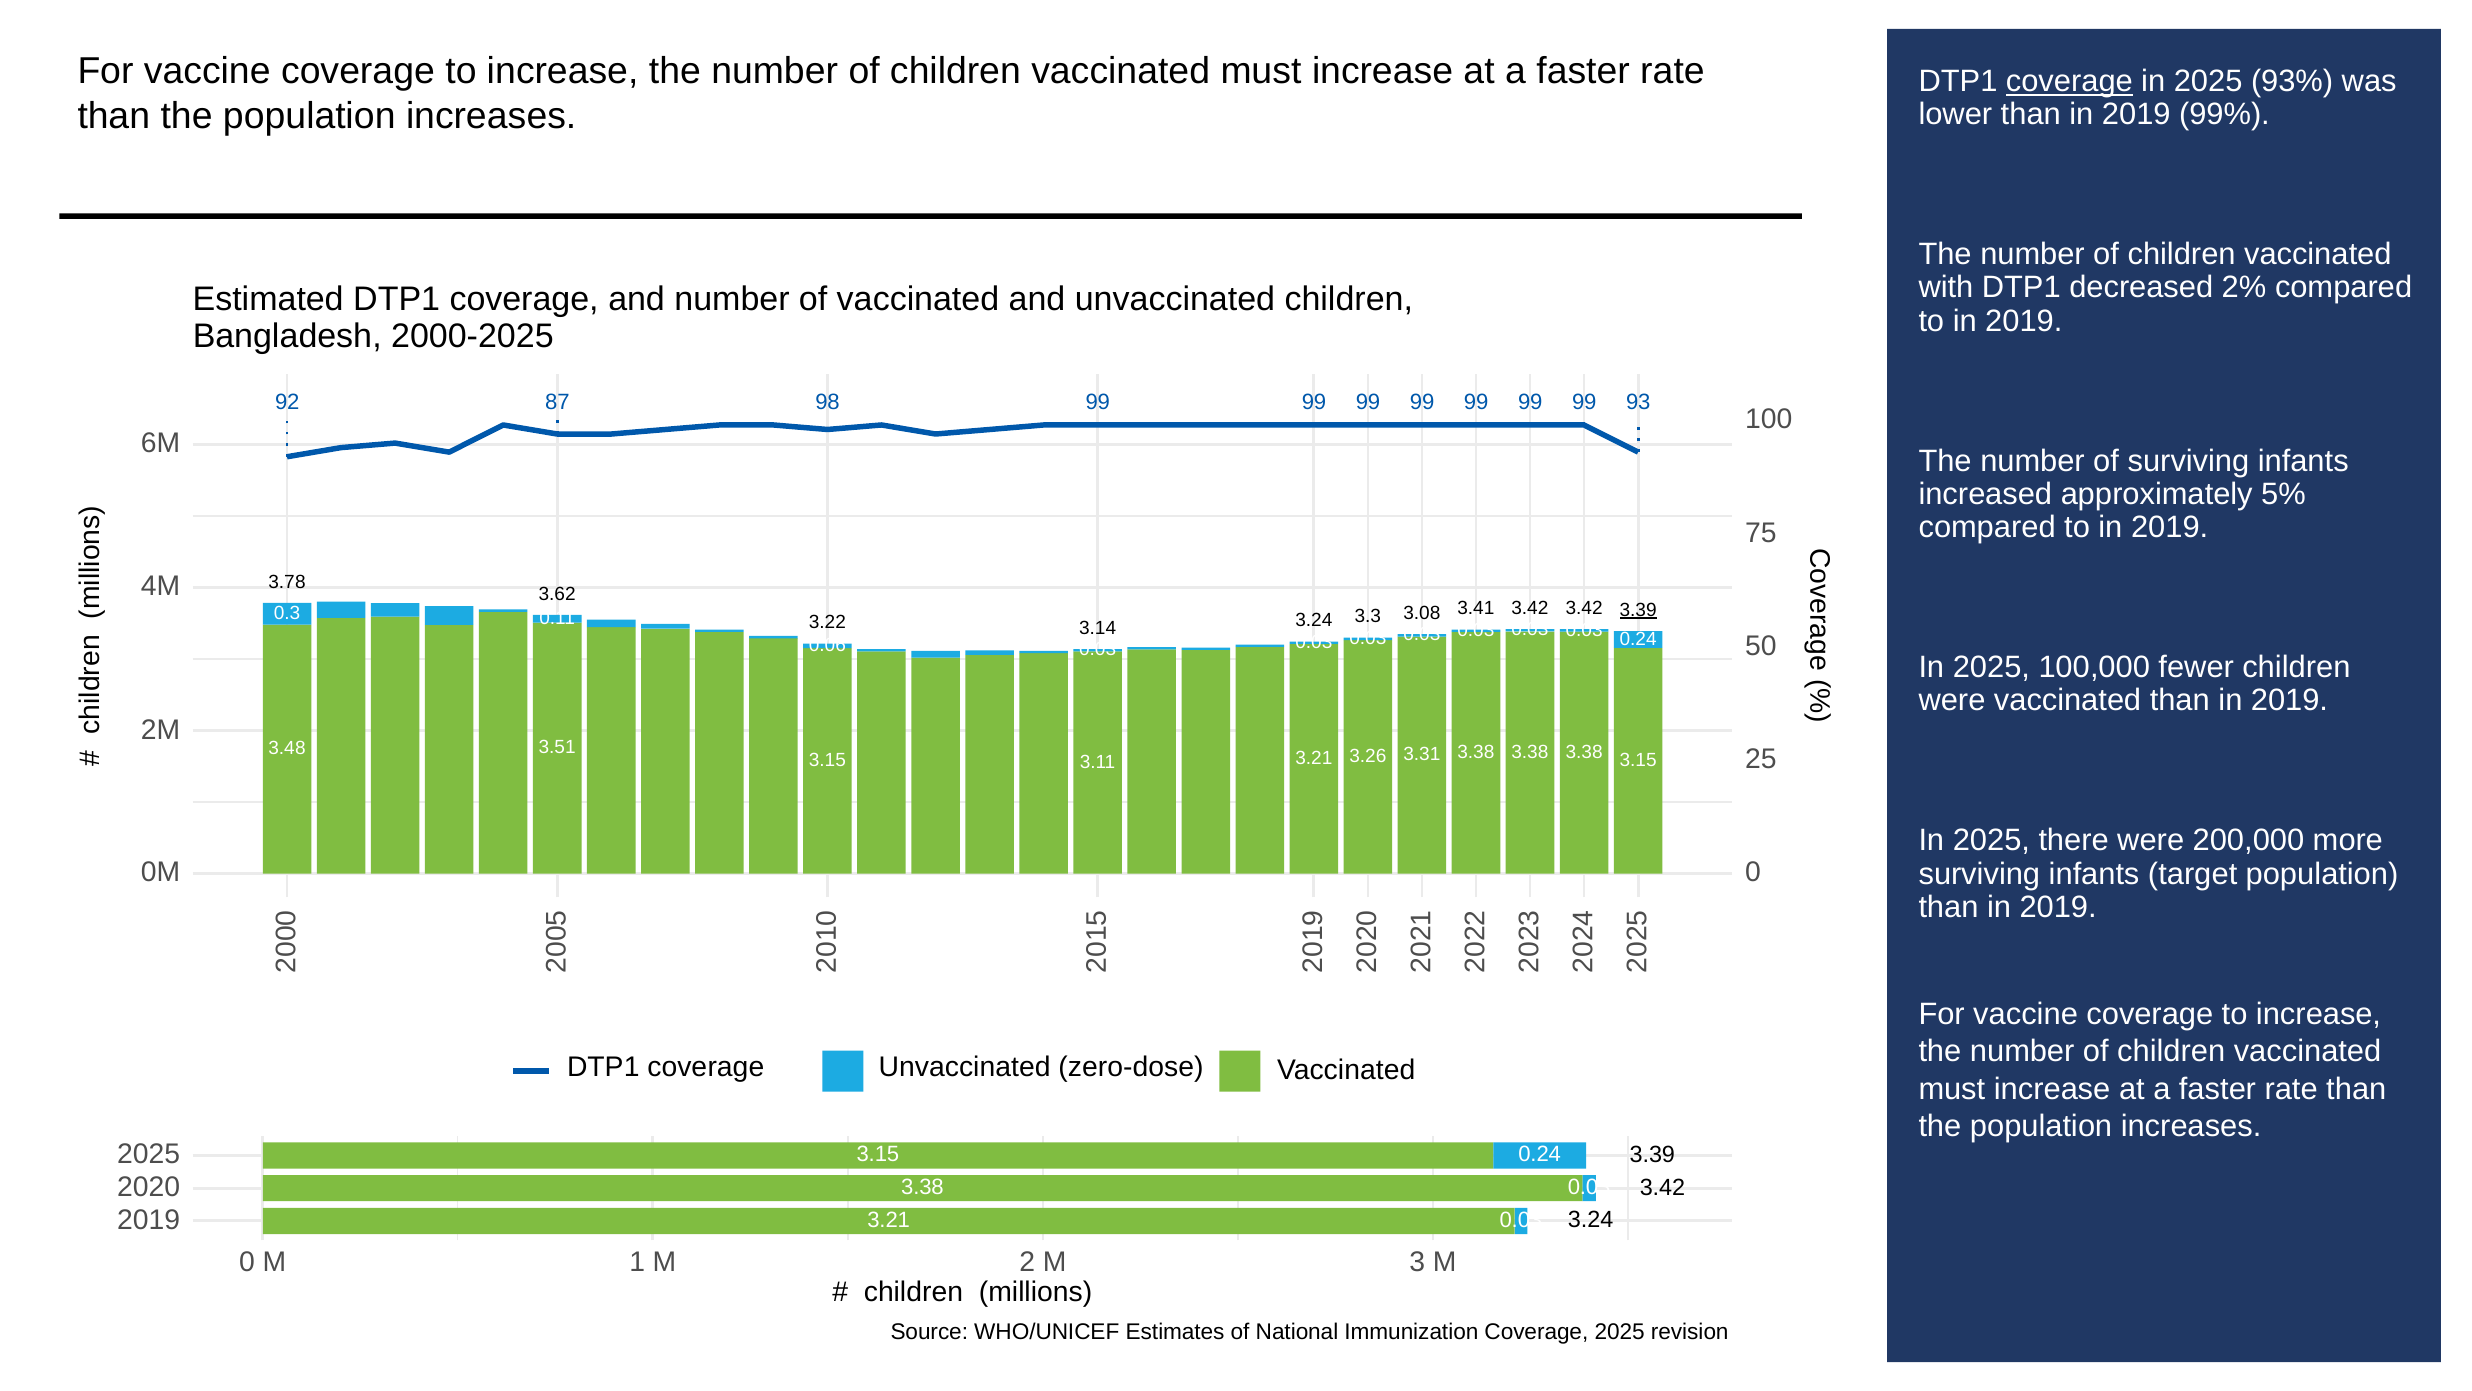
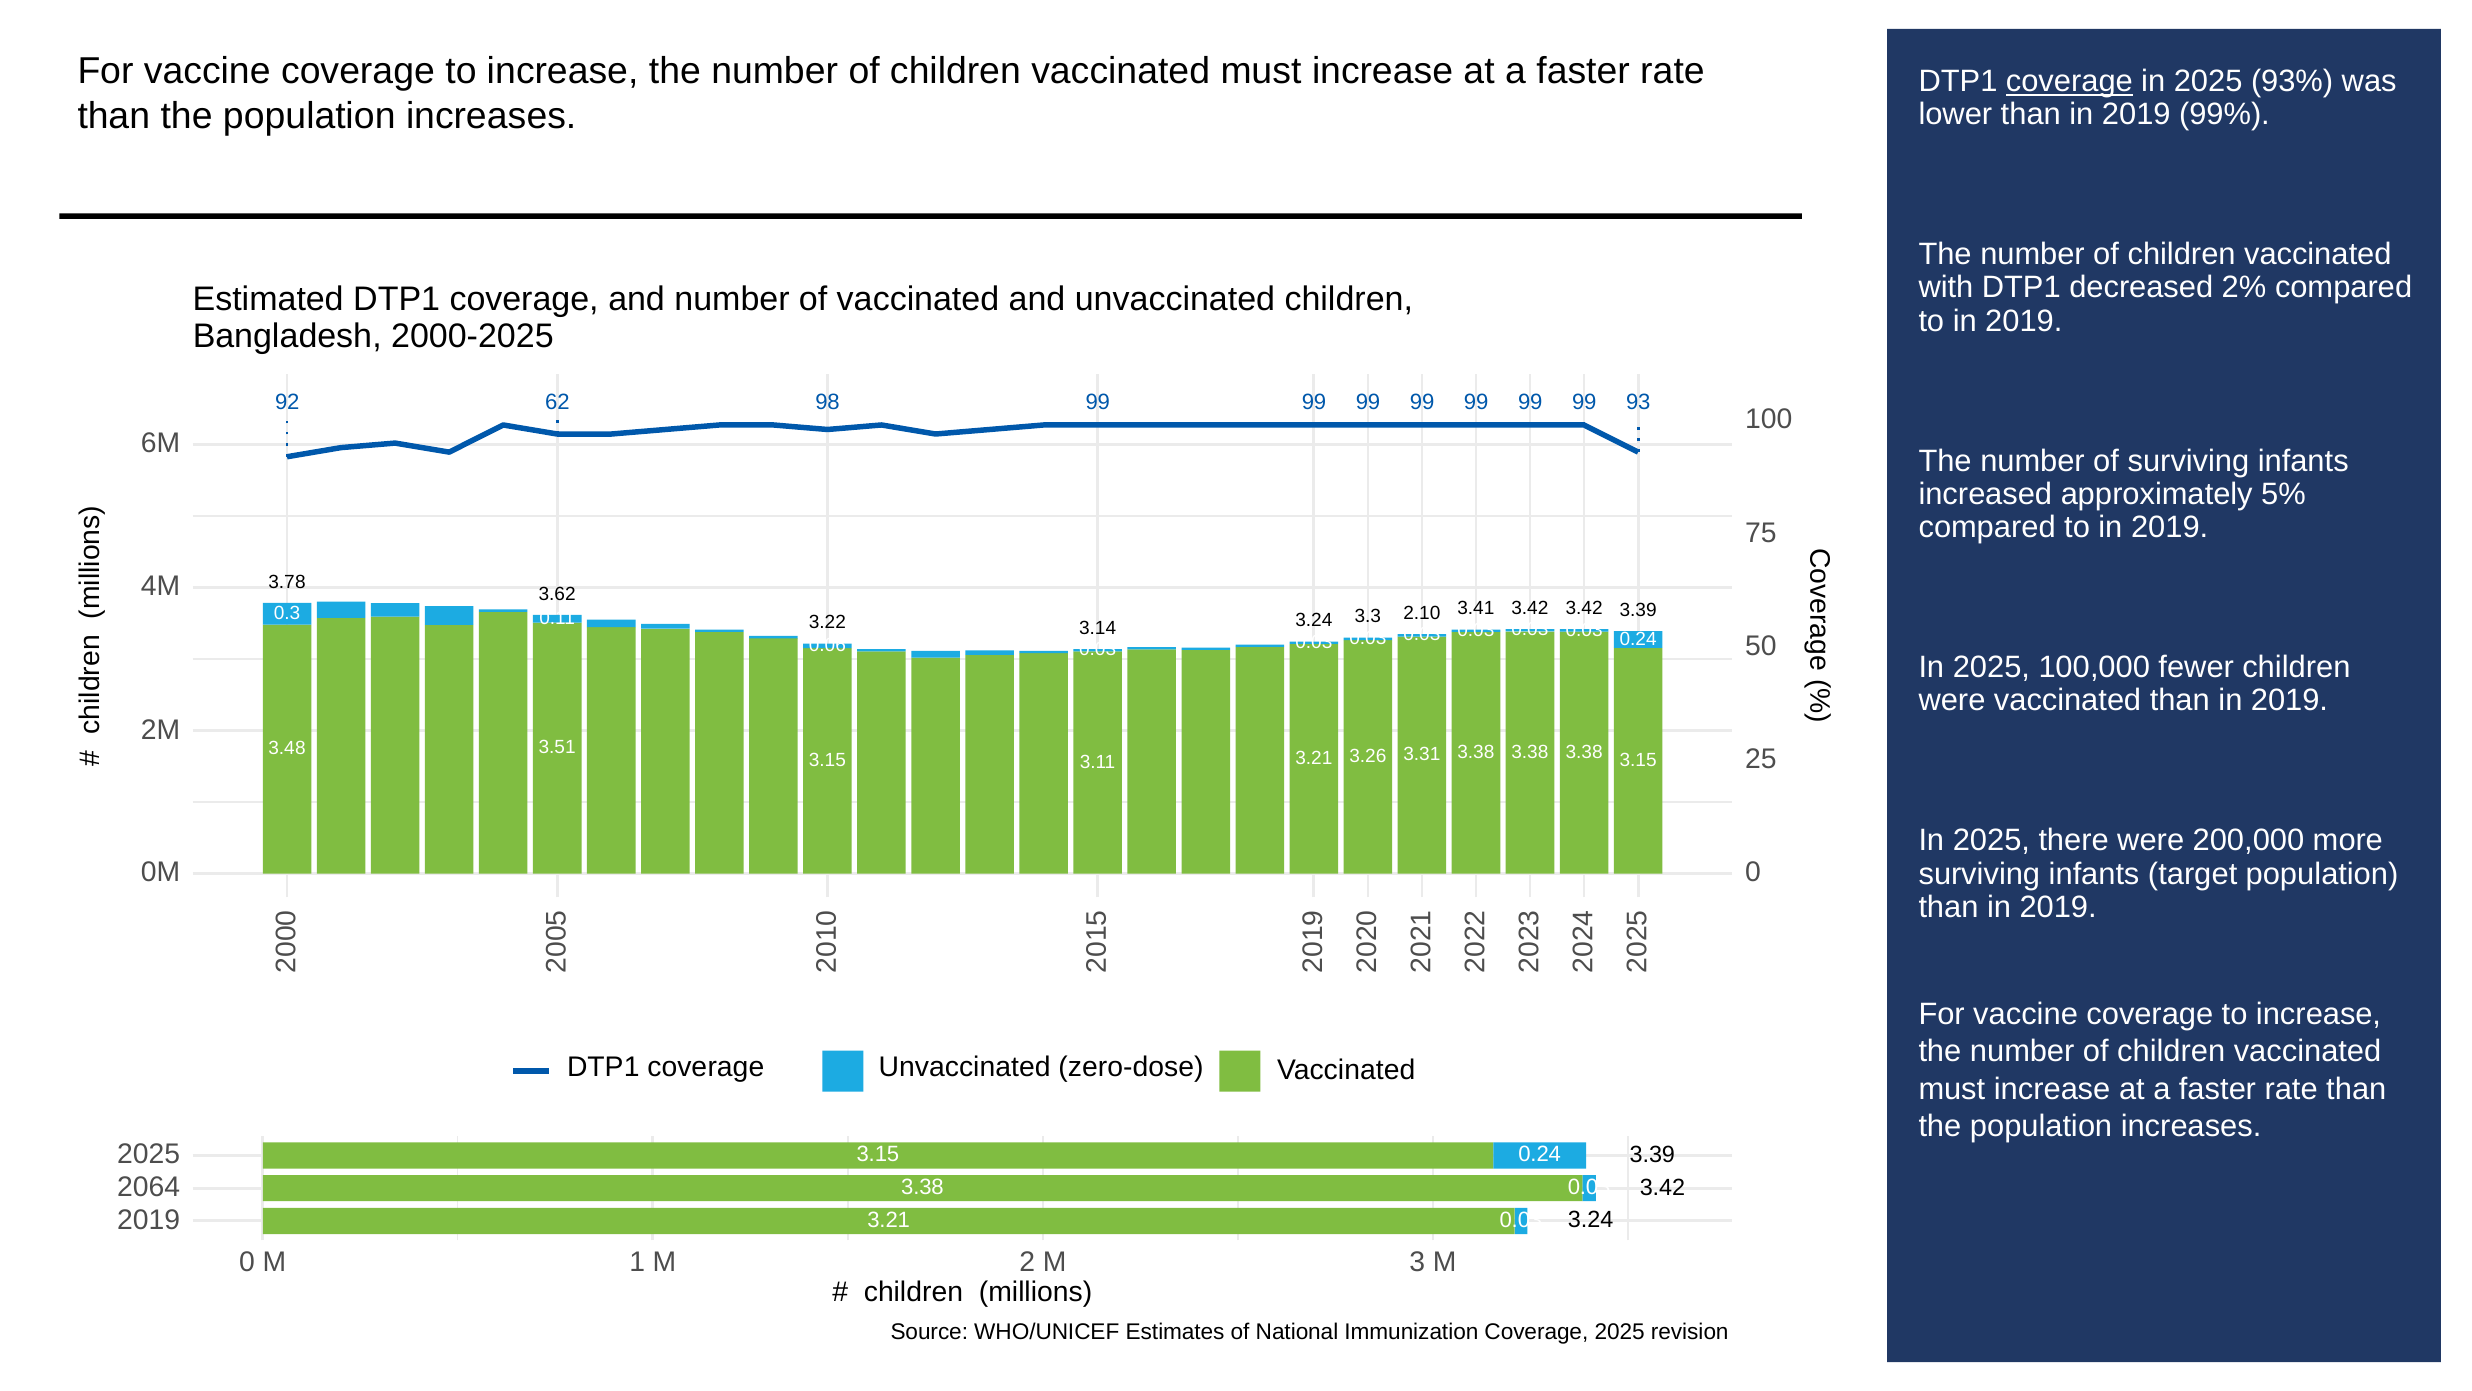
87: 87 -> 62 (557, 402)
3.08: 3.08 -> 2.10 (1422, 613)
3.39 underline: present -> none (1638, 610)
2020: 2020 -> 2064 (149, 1187)
